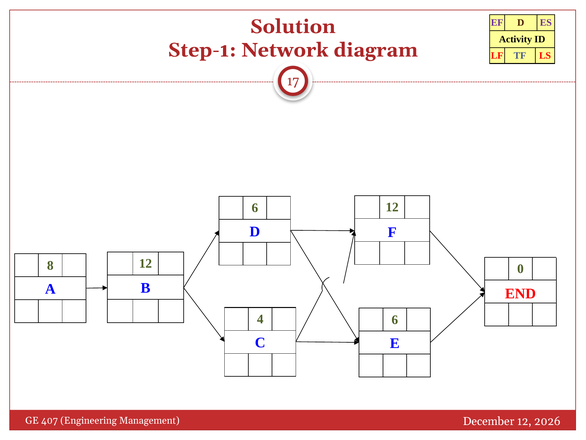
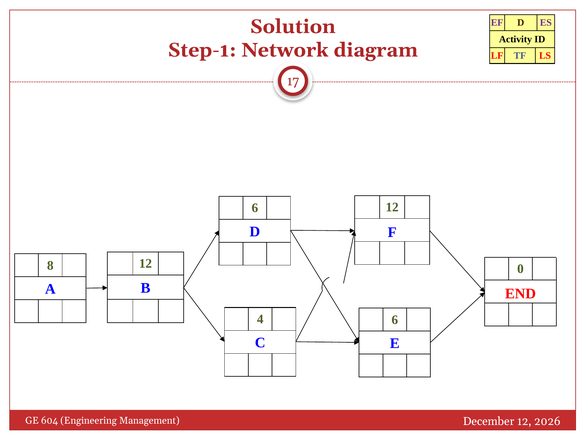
407: 407 -> 604 (50, 420)
